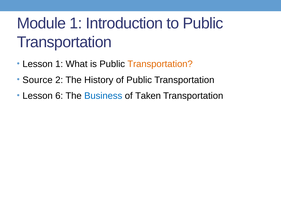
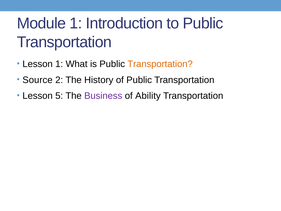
6: 6 -> 5 (59, 96)
Business colour: blue -> purple (103, 96)
Taken: Taken -> Ability (148, 96)
